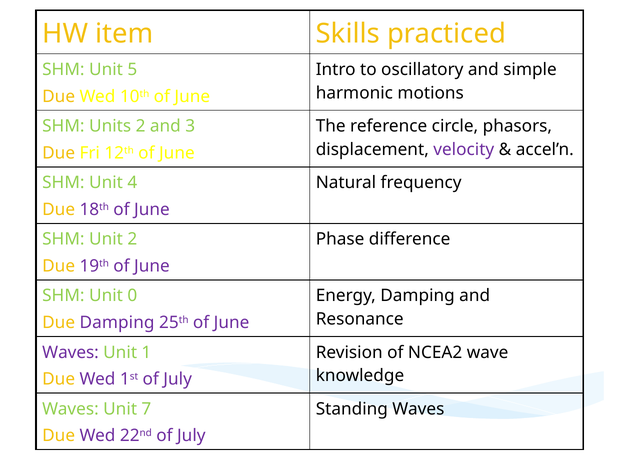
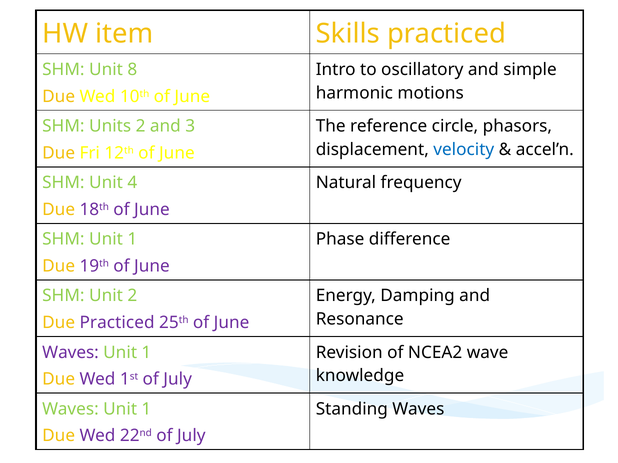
5: 5 -> 8 (132, 70)
velocity colour: purple -> blue (464, 150)
SHM Unit 2: 2 -> 1 (132, 240)
Unit 0: 0 -> 2 (132, 296)
Due Damping: Damping -> Practiced (117, 323)
7: 7 -> 1 (146, 409)
